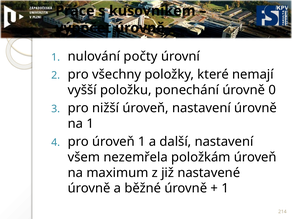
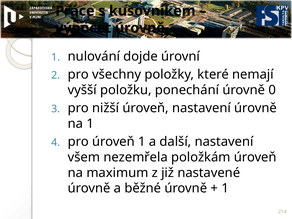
počty: počty -> dojde (141, 56)
